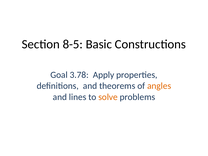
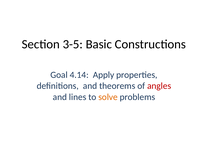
8-5: 8-5 -> 3-5 (73, 44)
3.78: 3.78 -> 4.14 (79, 75)
angles colour: orange -> red (159, 86)
